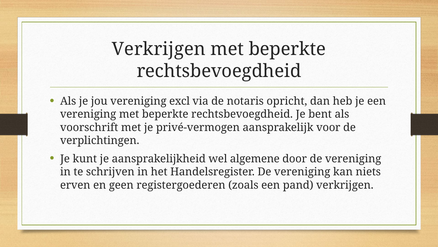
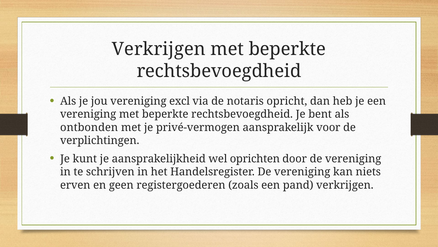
voorschrift: voorschrift -> ontbonden (89, 127)
algemene: algemene -> oprichten (255, 158)
